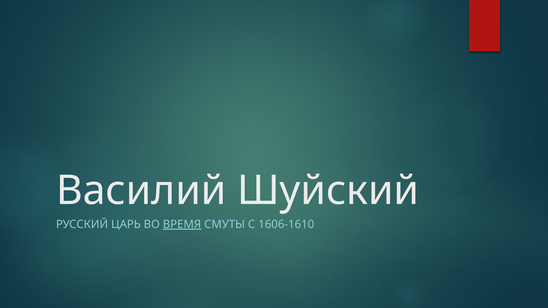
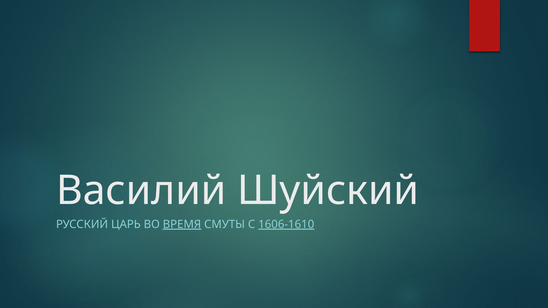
1606-1610 underline: none -> present (286, 224)
